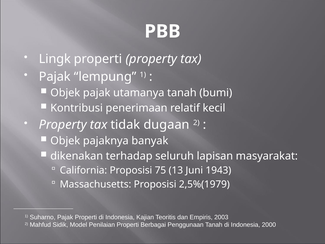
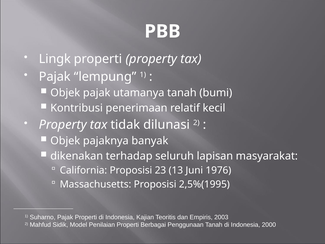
dugaan: dugaan -> dilunasi (167, 125)
75: 75 -> 23 (160, 170)
1943: 1943 -> 1976 (218, 170)
2,5%(1979: 2,5%(1979 -> 2,5%(1995 (204, 184)
